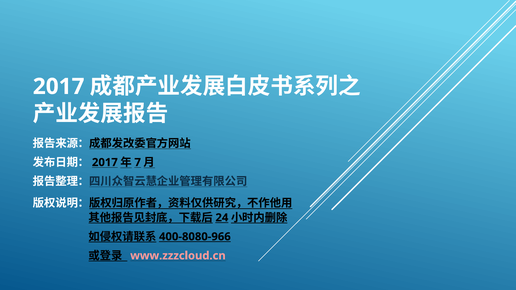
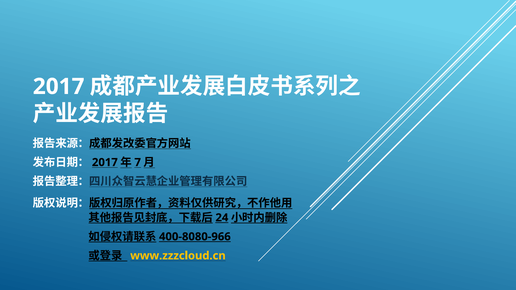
www.zzzcloud.cn colour: pink -> yellow (178, 256)
